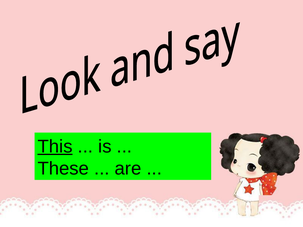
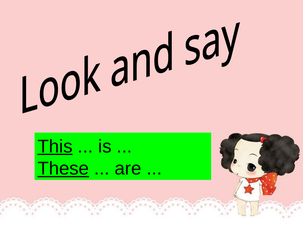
These underline: none -> present (63, 169)
